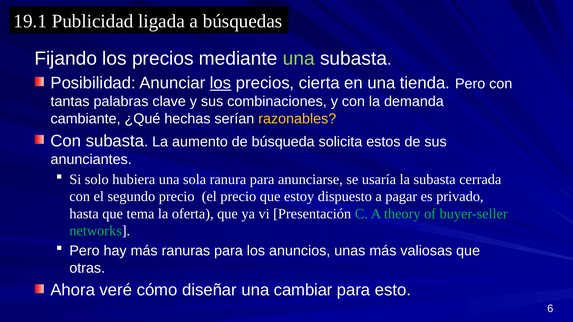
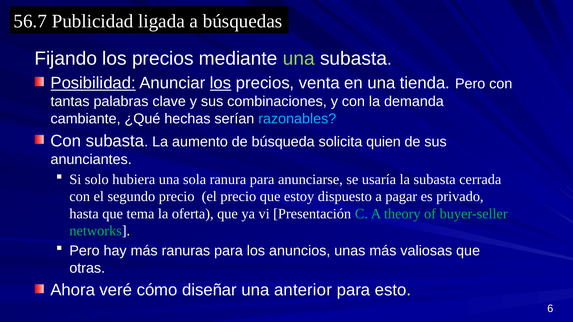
19.1: 19.1 -> 56.7 (30, 21)
Posibilidad underline: none -> present (93, 83)
cierta: cierta -> venta (319, 83)
razonables colour: yellow -> light blue (297, 119)
estos: estos -> quien (383, 142)
cambiar: cambiar -> anterior (303, 290)
